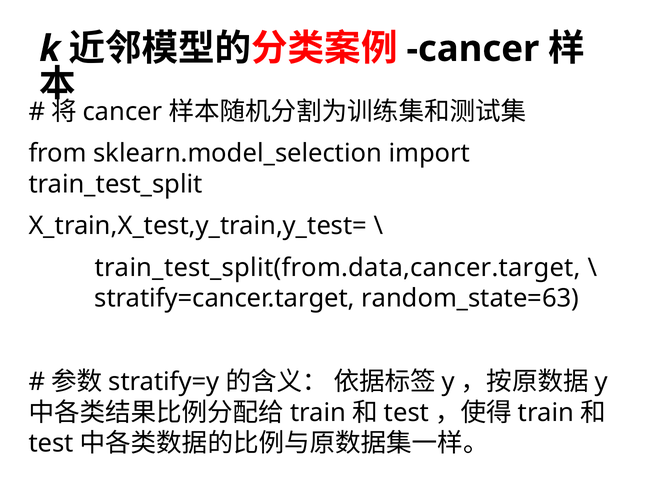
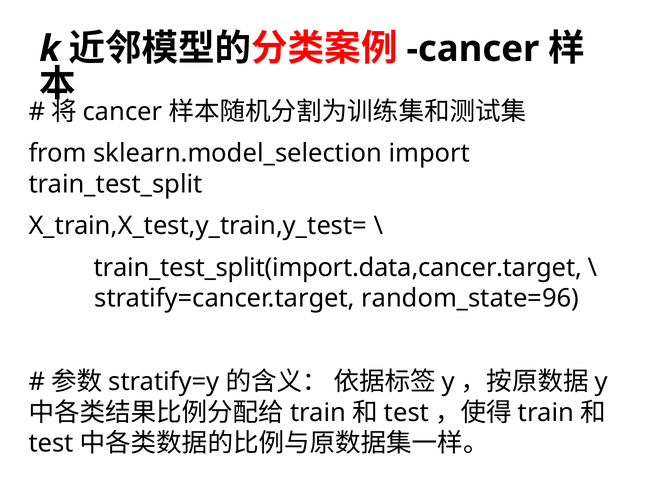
train_test_split(from.data,cancer.target: train_test_split(from.data,cancer.target -> train_test_split(import.data,cancer.target (338, 267)
random_state=63: random_state=63 -> random_state=96 (470, 298)
